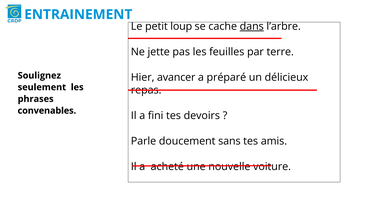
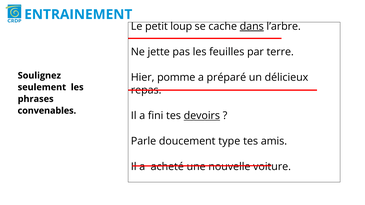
avancer: avancer -> pomme (176, 77)
devoirs underline: none -> present (202, 116)
sans: sans -> type (229, 141)
